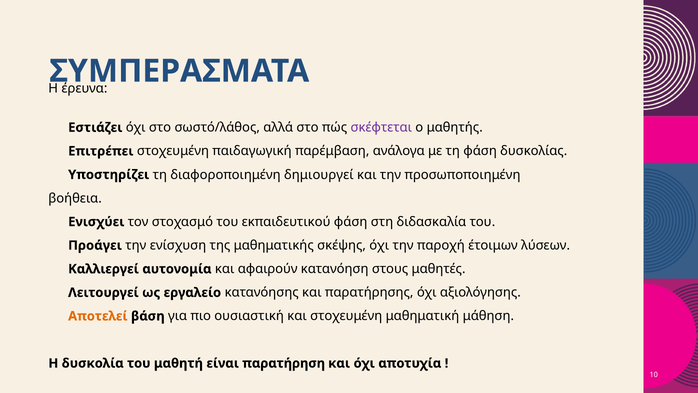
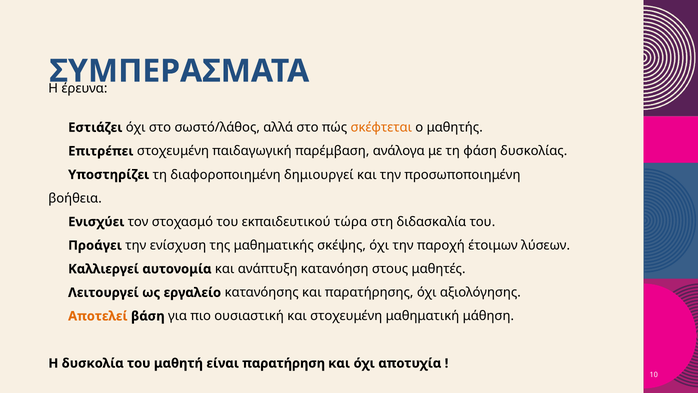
σκέφτεται colour: purple -> orange (381, 127)
εκπαιδευτικού φάση: φάση -> τώρα (351, 222)
αφαιρούν: αφαιρούν -> ανάπτυξη (268, 269)
